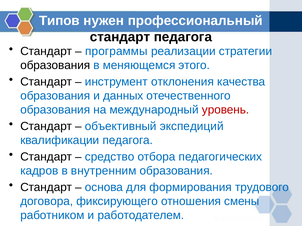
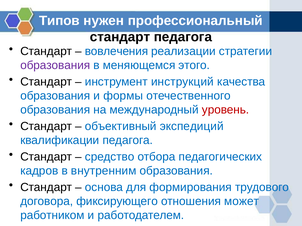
программы: программы -> вовлечения (116, 51)
образования colour: black -> purple (55, 65)
отклонения: отклонения -> инструкций (182, 82)
данных: данных -> формы (123, 96)
смены: смены -> может (242, 202)
